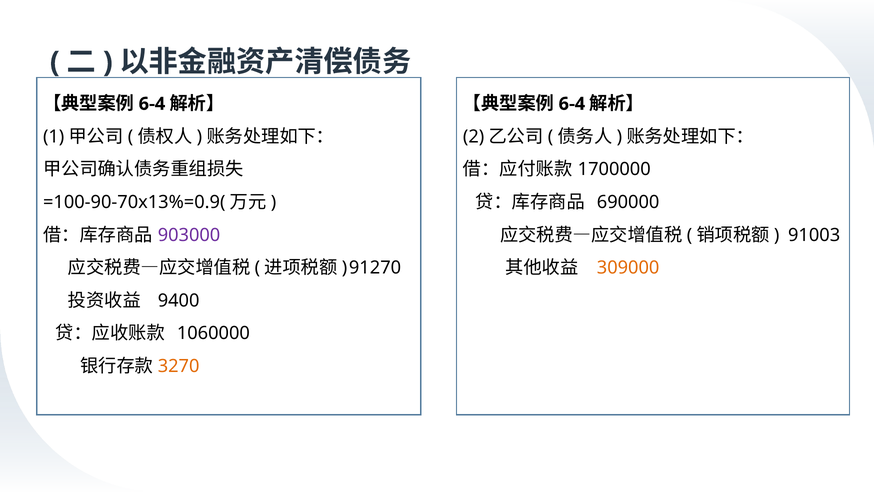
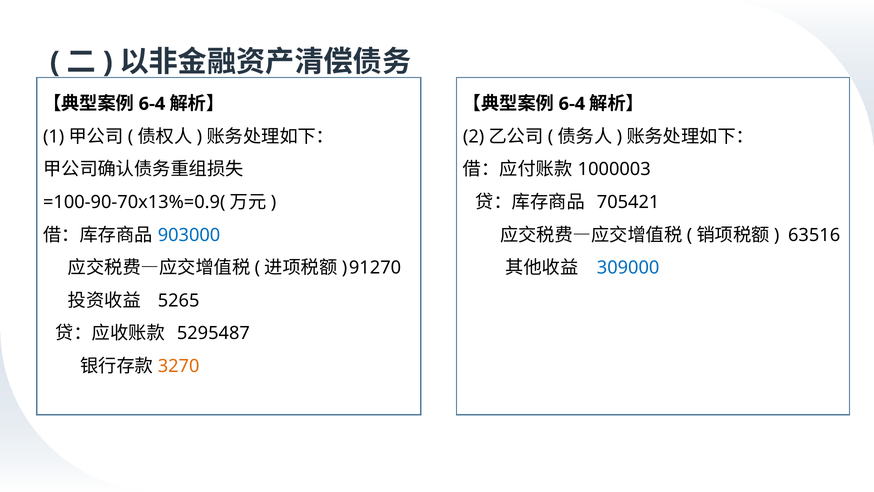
1700000: 1700000 -> 1000003 (614, 169)
690000: 690000 -> 705421 (628, 202)
903000 colour: purple -> blue (189, 235)
91003: 91003 -> 63516 (814, 235)
309000 colour: orange -> blue (628, 268)
9400: 9400 -> 5265 (179, 300)
1060000: 1060000 -> 5295487 (213, 333)
